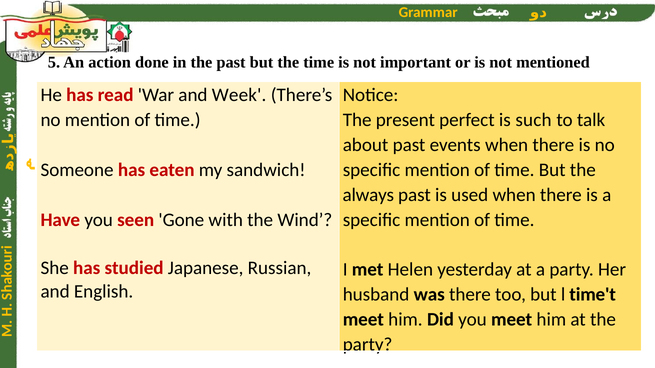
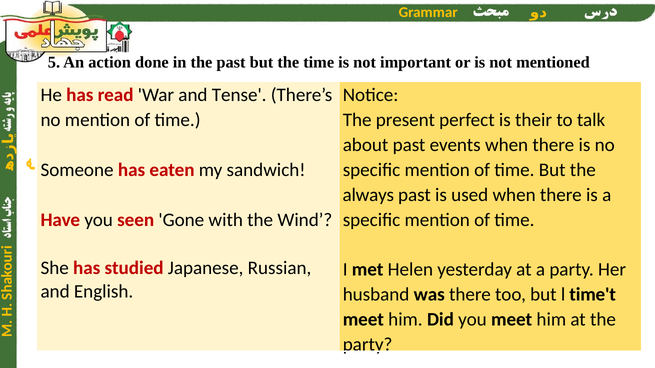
Week: Week -> Tense (239, 95)
such: such -> their (534, 120)
